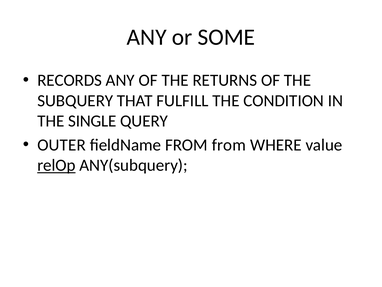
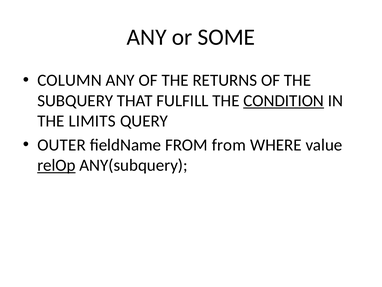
RECORDS: RECORDS -> COLUMN (69, 80)
CONDITION underline: none -> present (284, 101)
SINGLE: SINGLE -> LIMITS (92, 121)
